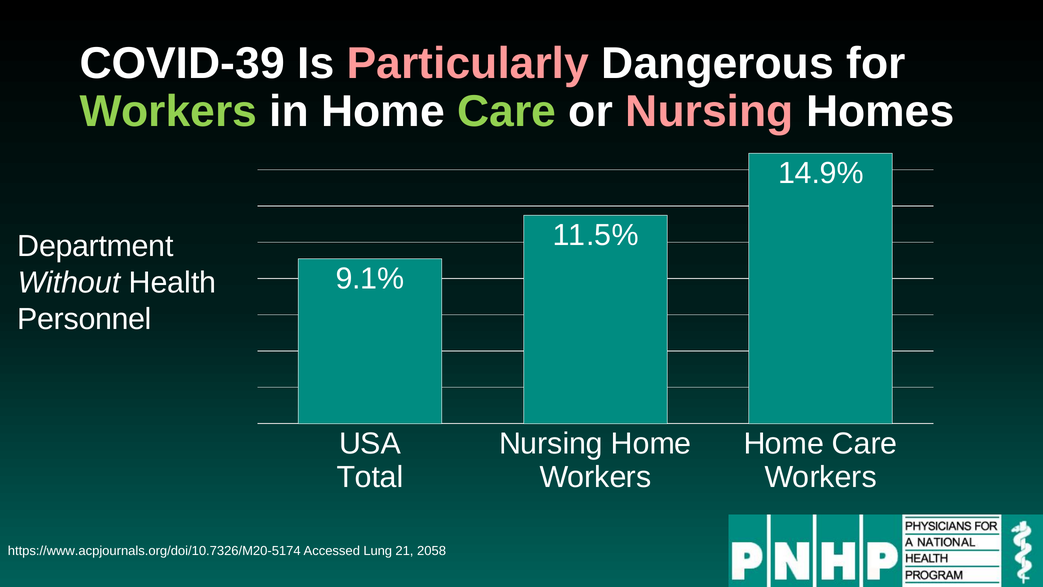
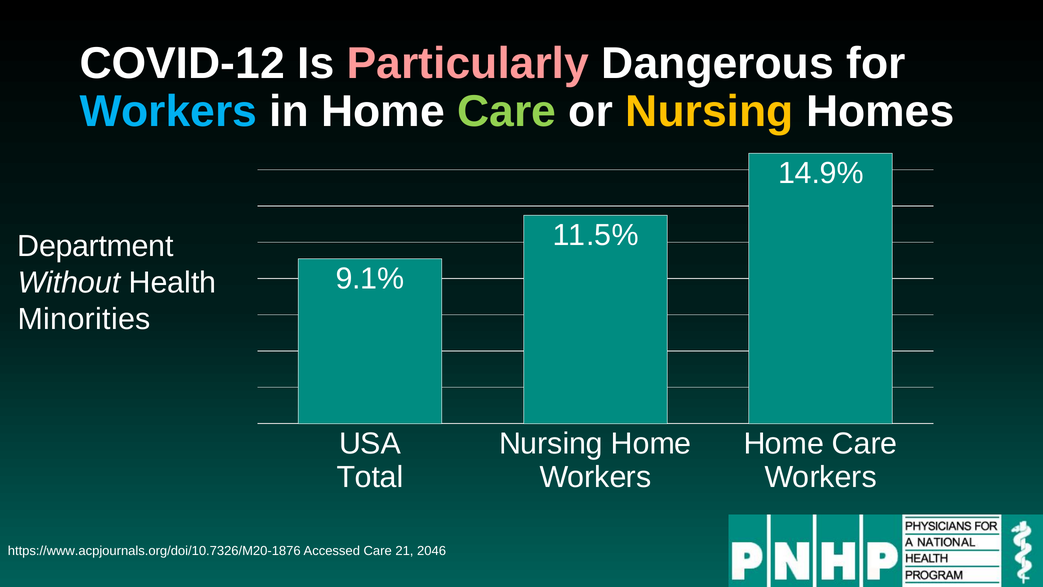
COVID-39: COVID-39 -> COVID-12 (182, 64)
Workers colour: light green -> light blue (168, 112)
Nursing colour: pink -> yellow (710, 112)
Personnel: Personnel -> Minorities (84, 319)
https://www.acpjournals.org/doi/10.7326/M20-5174: https://www.acpjournals.org/doi/10.7326/M20-5174 -> https://www.acpjournals.org/doi/10.7326/M20-1876 (154, 551)
Accessed Lung: Lung -> Care (378, 551)
2058: 2058 -> 2046 (432, 551)
